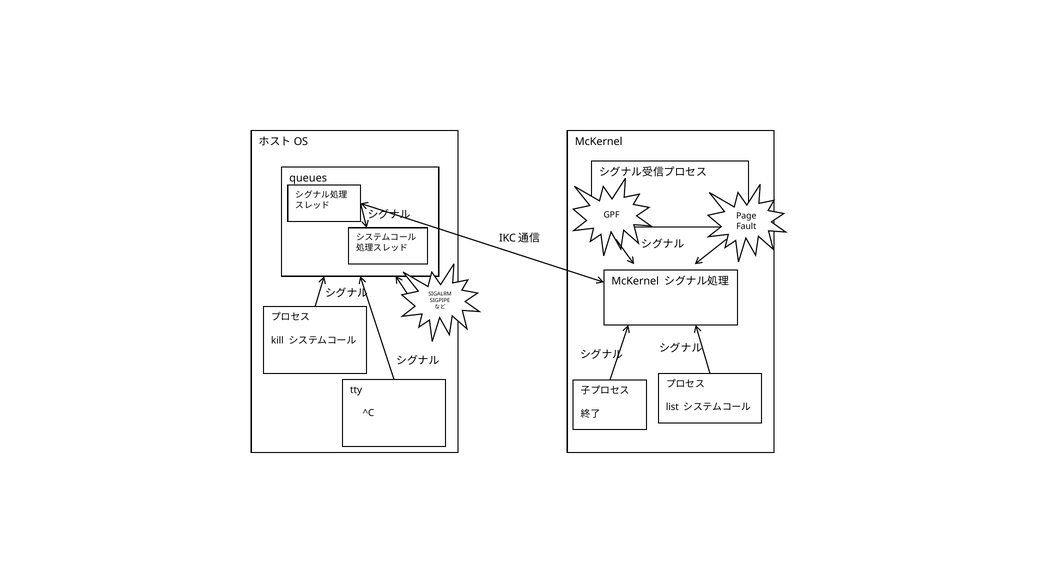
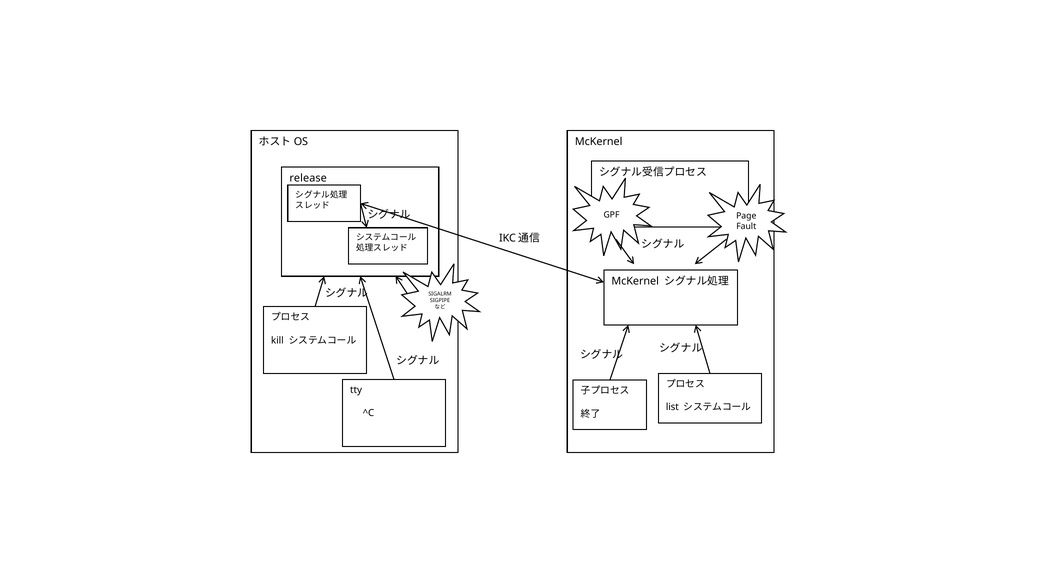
queues: queues -> release (308, 178)
